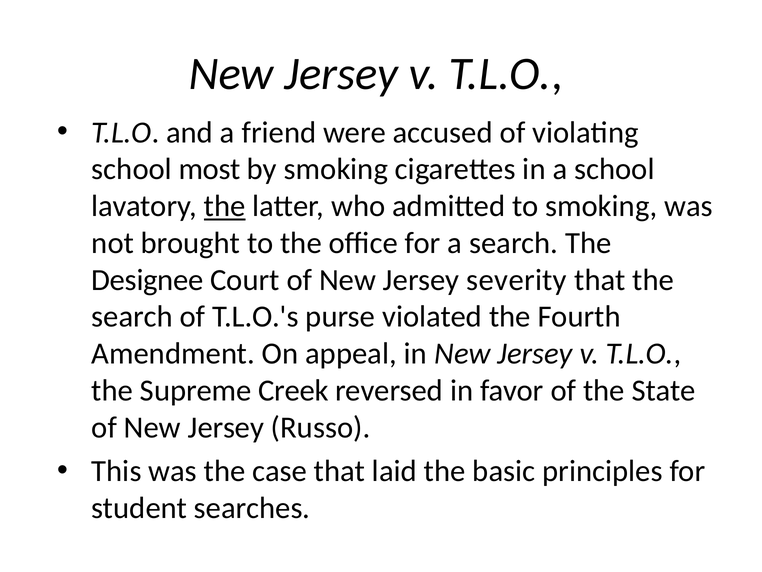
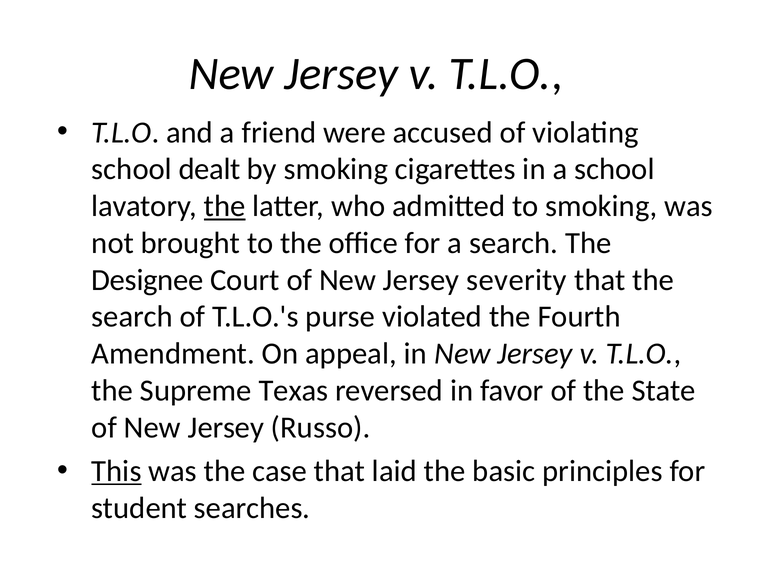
most: most -> dealt (210, 169)
Creek: Creek -> Texas (293, 390)
This underline: none -> present (116, 471)
